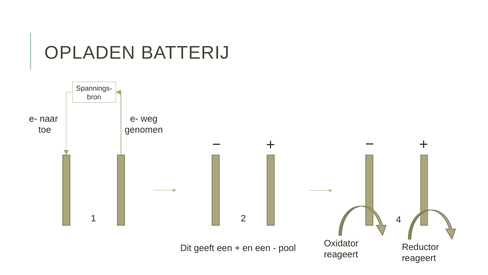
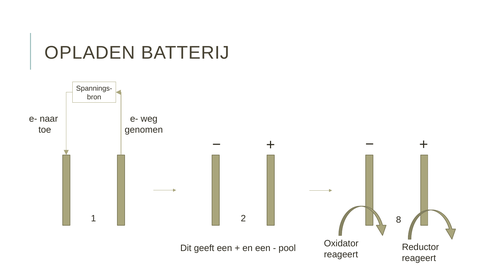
4: 4 -> 8 (399, 219)
